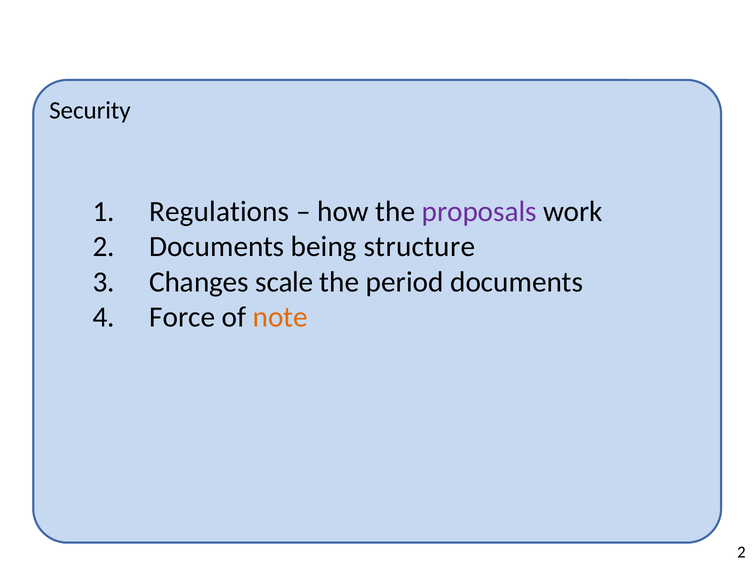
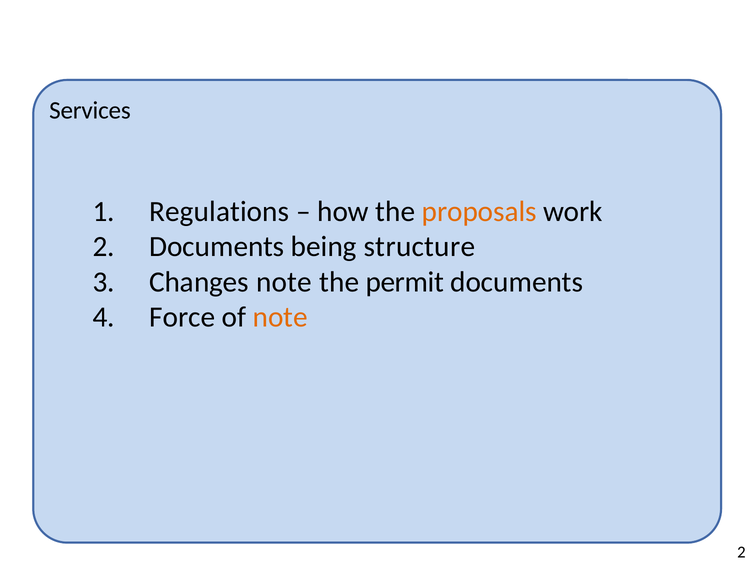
Security: Security -> Services (90, 110)
proposals colour: purple -> orange (479, 212)
Changes scale: scale -> note (284, 282)
period: period -> permit (405, 282)
